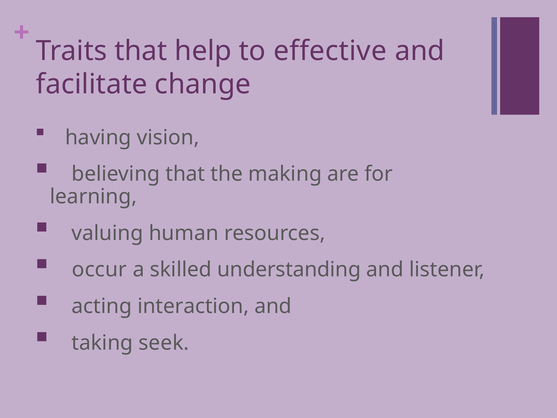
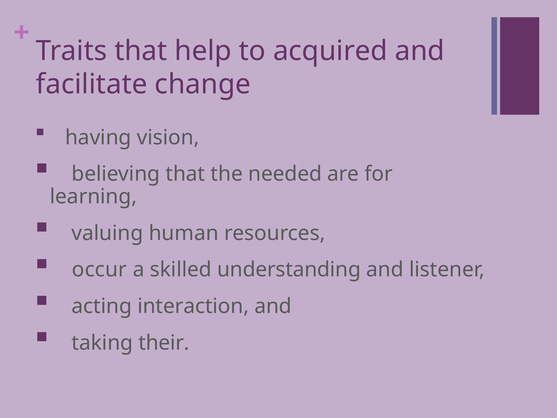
effective: effective -> acquired (330, 51)
making: making -> needed (285, 174)
seek: seek -> their (164, 343)
